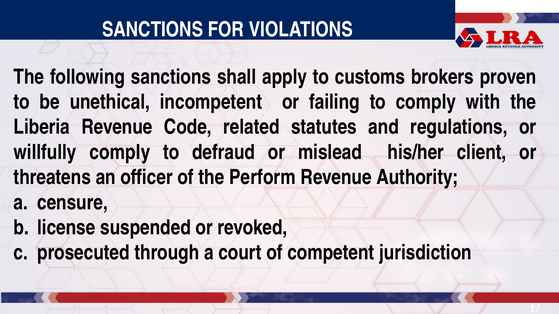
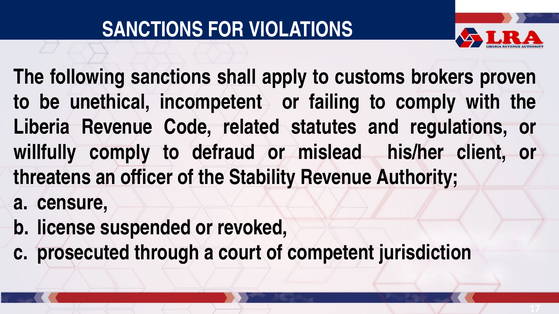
Perform: Perform -> Stability (262, 178)
